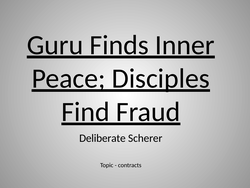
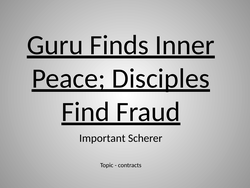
Deliberate: Deliberate -> Important (102, 138)
